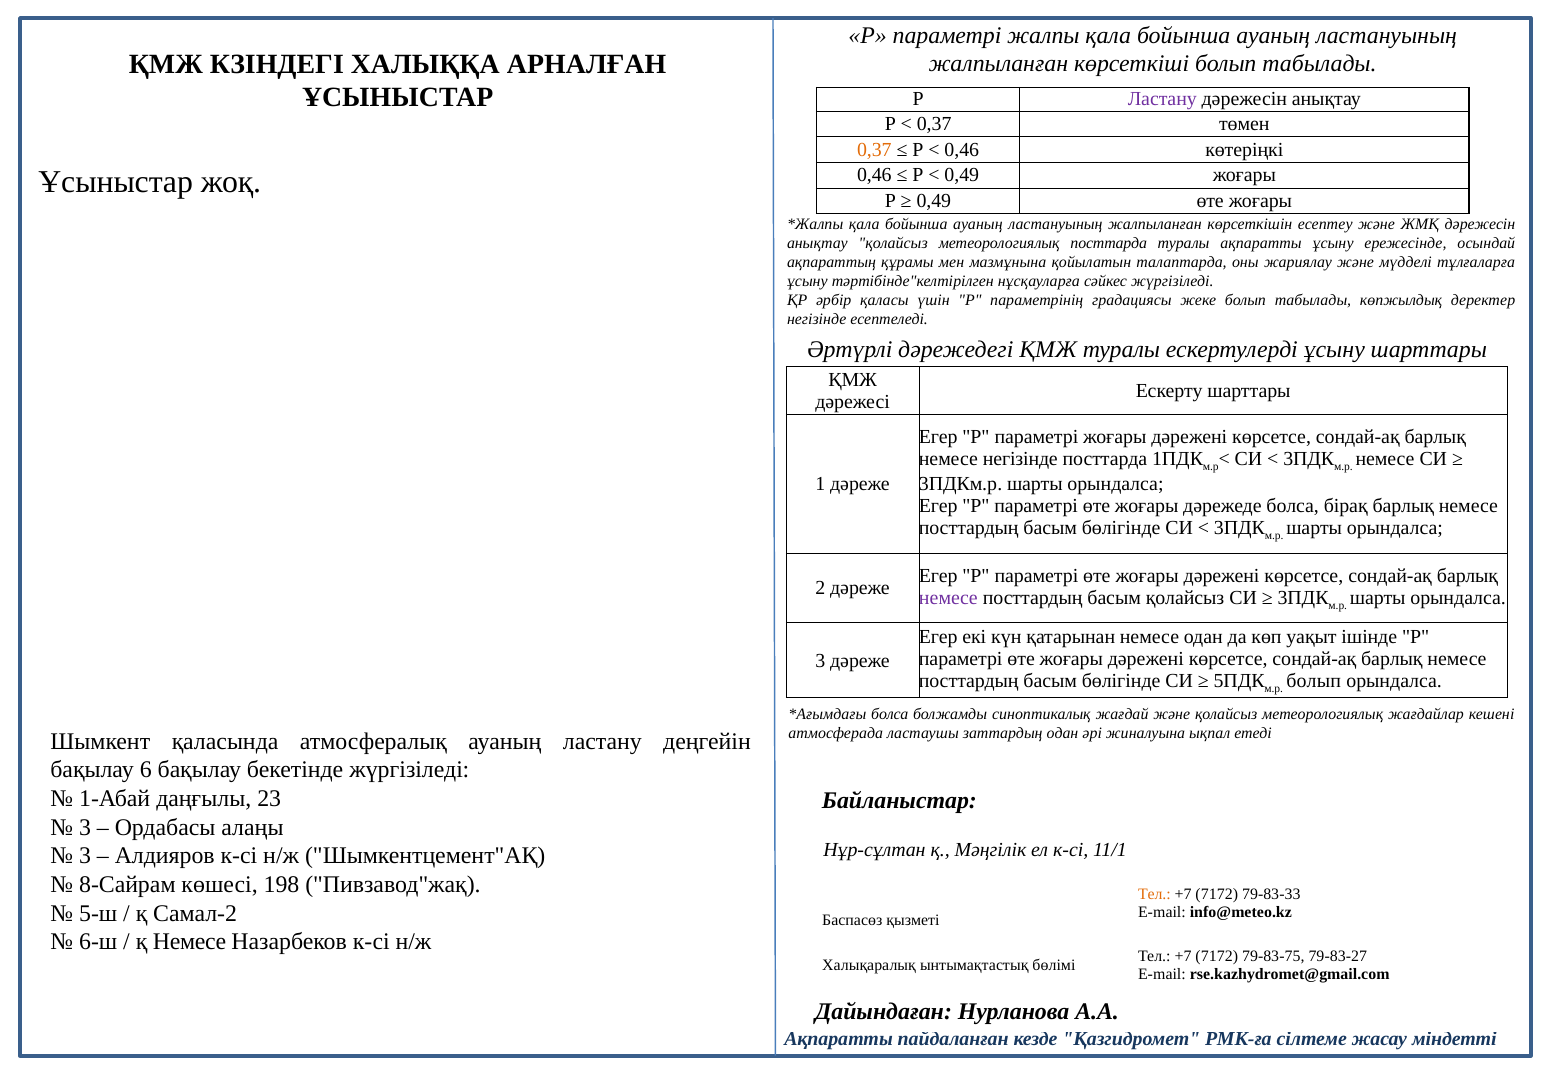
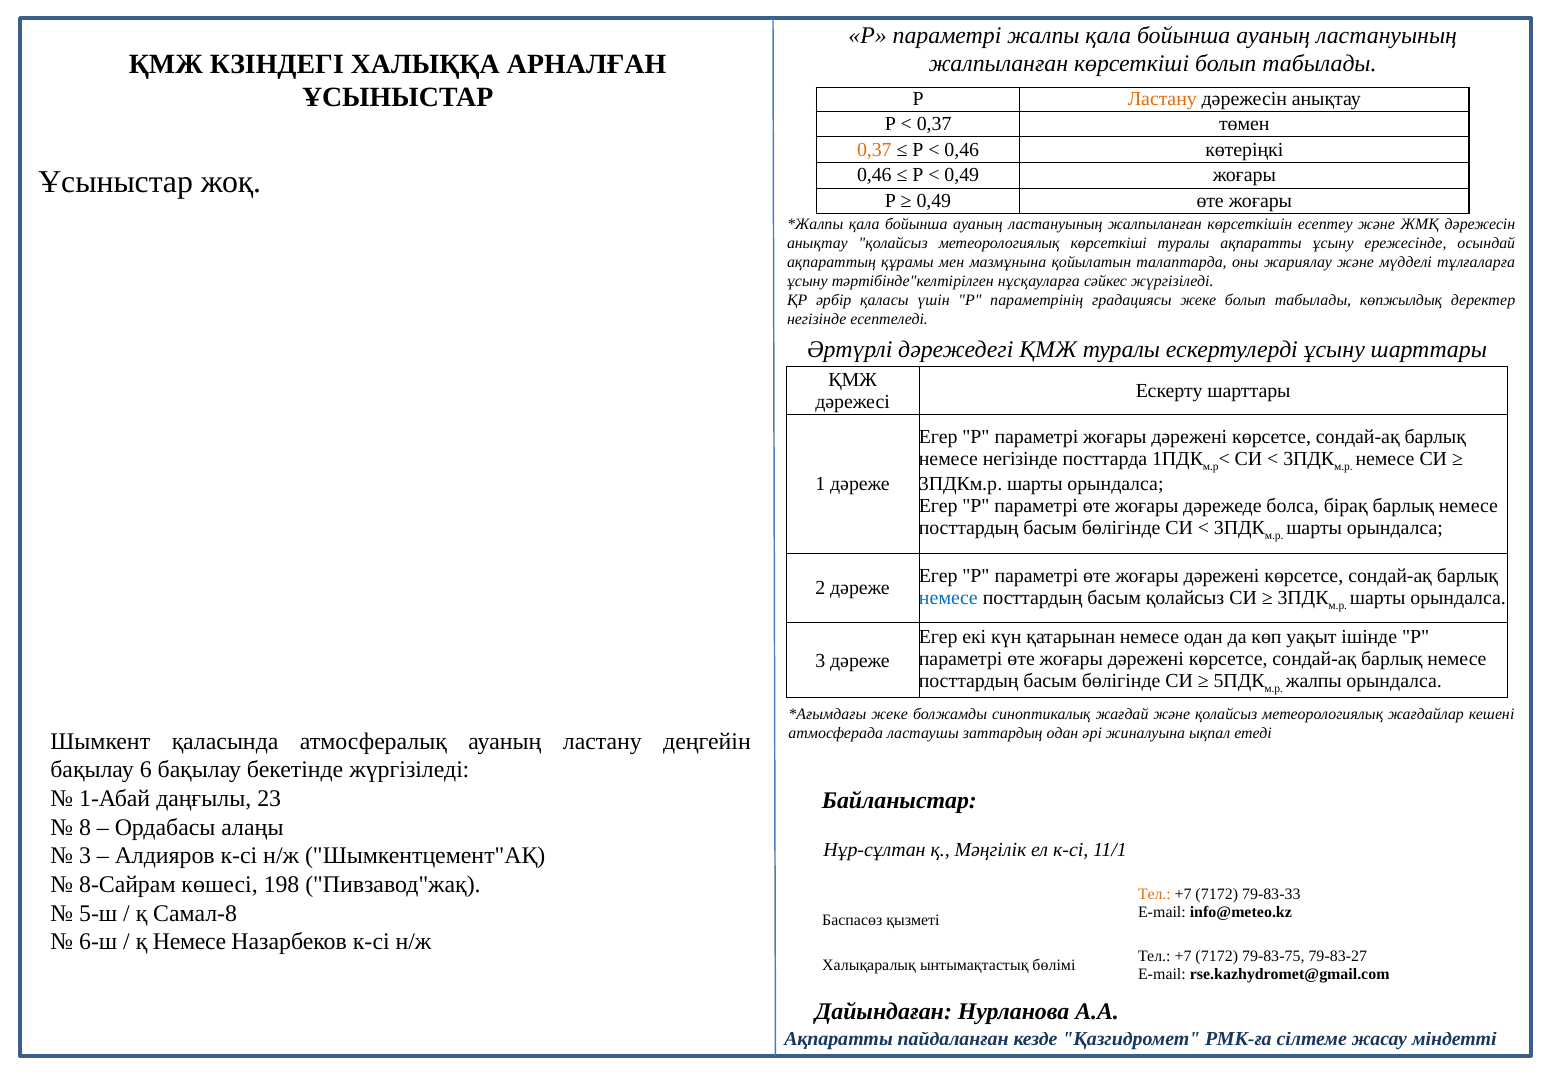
Ластану colour: purple -> orange (1162, 99)
метеорологиялық посттарда: посттарда -> көрсеткіші (1109, 243)
немесе colour: purple -> blue (948, 597)
болып: болып -> жалпы (1314, 681)
болса: болса -> жеке (890, 714)
3: 3 -> 8 (85, 827)
Самал-2: Самал-2 -> Самал-8 (195, 913)
